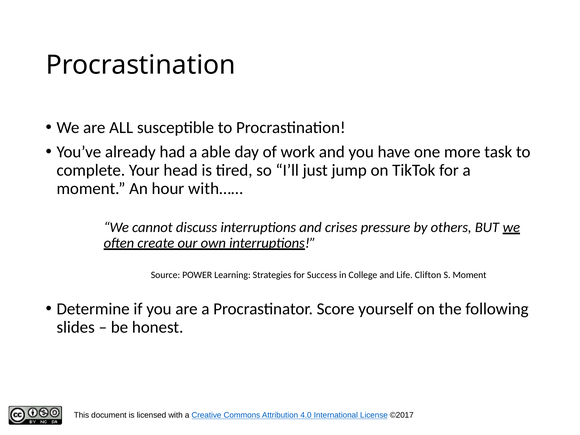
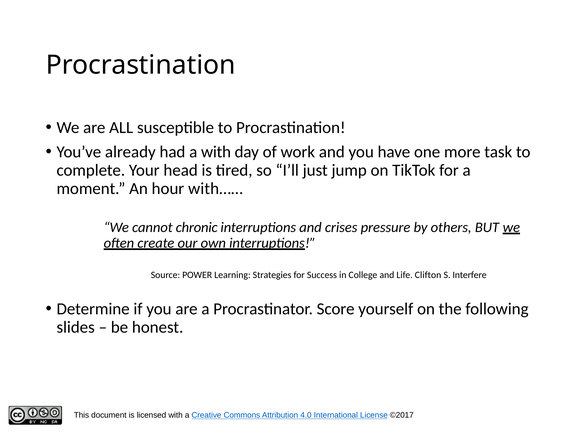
a able: able -> with (216, 152)
discuss: discuss -> chronic (197, 227)
S Moment: Moment -> Interfere (470, 275)
